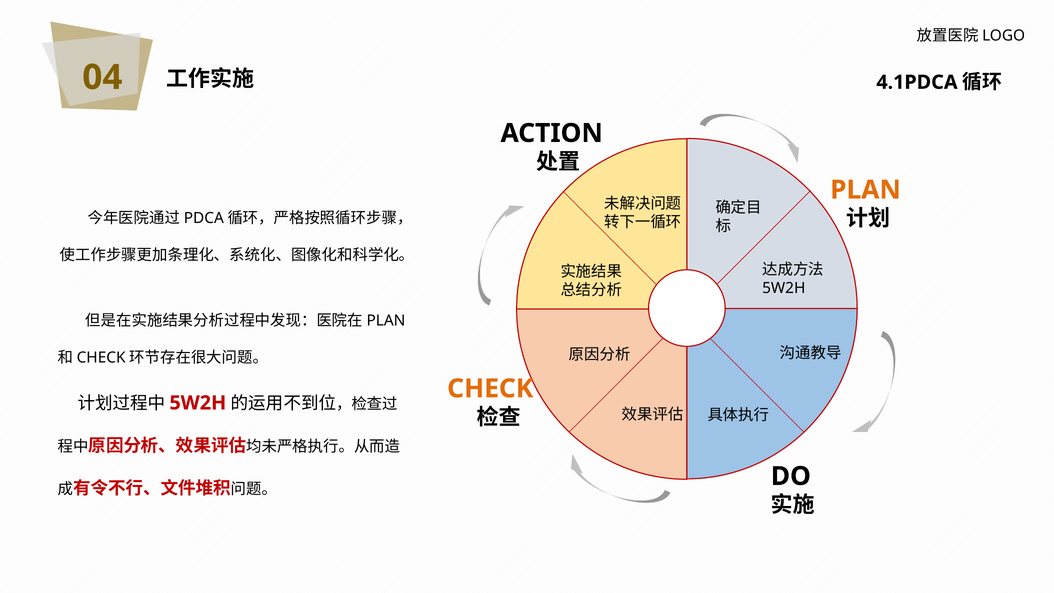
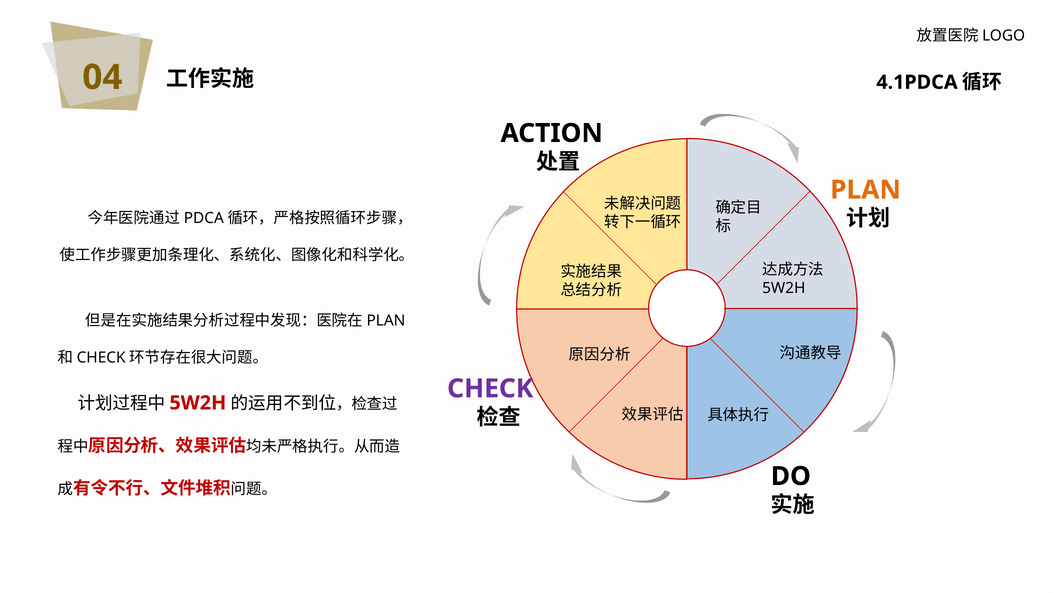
CHECK colour: orange -> purple (490, 389)
